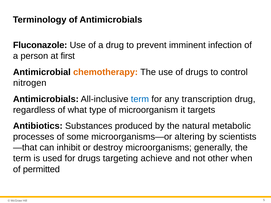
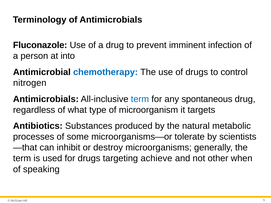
first: first -> into (68, 56)
chemotherapy colour: orange -> blue (106, 72)
transcription: transcription -> spontaneous (207, 99)
altering: altering -> tolerate (190, 137)
permitted: permitted -> speaking (41, 169)
